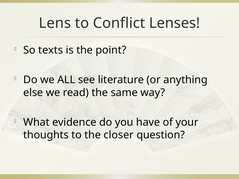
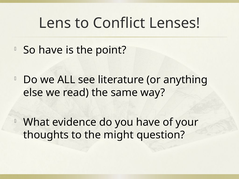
So texts: texts -> have (51, 50)
closer: closer -> might (119, 135)
